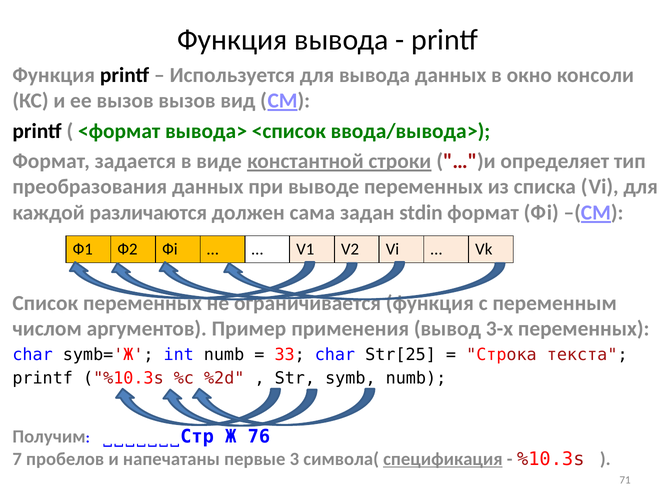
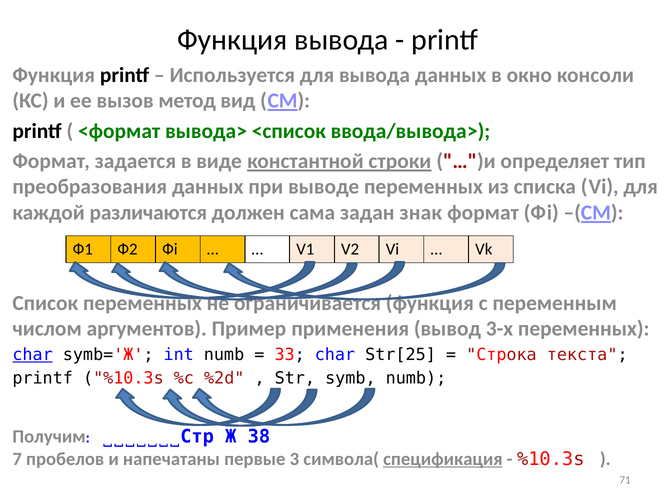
вызов вызов: вызов -> метод (187, 101)
stdin: stdin -> знак (421, 213)
char underline: none -> present (33, 355)
76: 76 -> 38 (259, 437)
